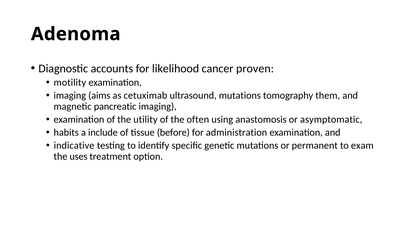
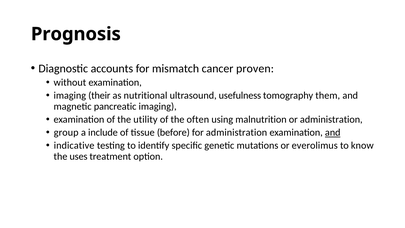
Adenoma: Adenoma -> Prognosis (76, 34)
likelihood: likelihood -> mismatch (176, 68)
motility: motility -> without (70, 82)
aims: aims -> their (99, 95)
cetuximab: cetuximab -> nutritional (145, 95)
ultrasound mutations: mutations -> usefulness (240, 95)
anastomosis: anastomosis -> malnutrition (261, 119)
or asymptomatic: asymptomatic -> administration (331, 119)
habits: habits -> group (66, 132)
and underline: none -> present (333, 132)
permanent: permanent -> everolimus (315, 146)
exam: exam -> know (362, 146)
